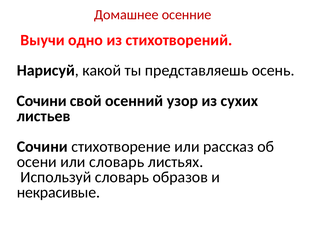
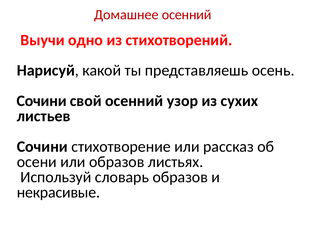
Домашнее осенние: осенние -> осенний (187, 15)
или словарь: словарь -> образов (117, 162)
